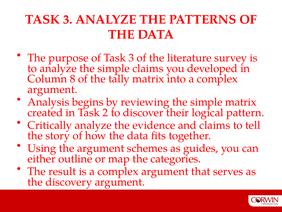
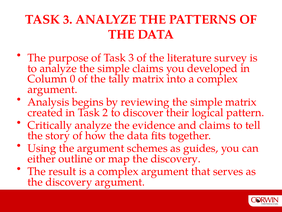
8: 8 -> 0 (73, 79)
map the categories: categories -> discovery (176, 158)
